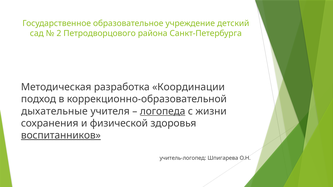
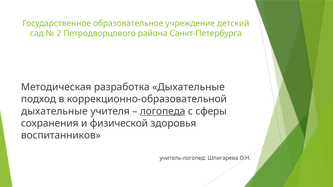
разработка Координации: Координации -> Дыхательные (188, 87)
жизни: жизни -> сферы (211, 111)
воспитанников underline: present -> none (61, 136)
